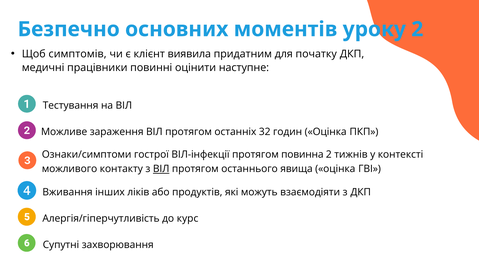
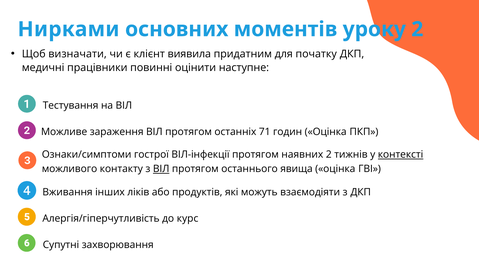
Безпечно: Безпечно -> Нирками (69, 29)
симптомів: симптомів -> визначати (78, 54)
32: 32 -> 71 (265, 132)
повинна: повинна -> наявних (302, 154)
контексті underline: none -> present (401, 154)
